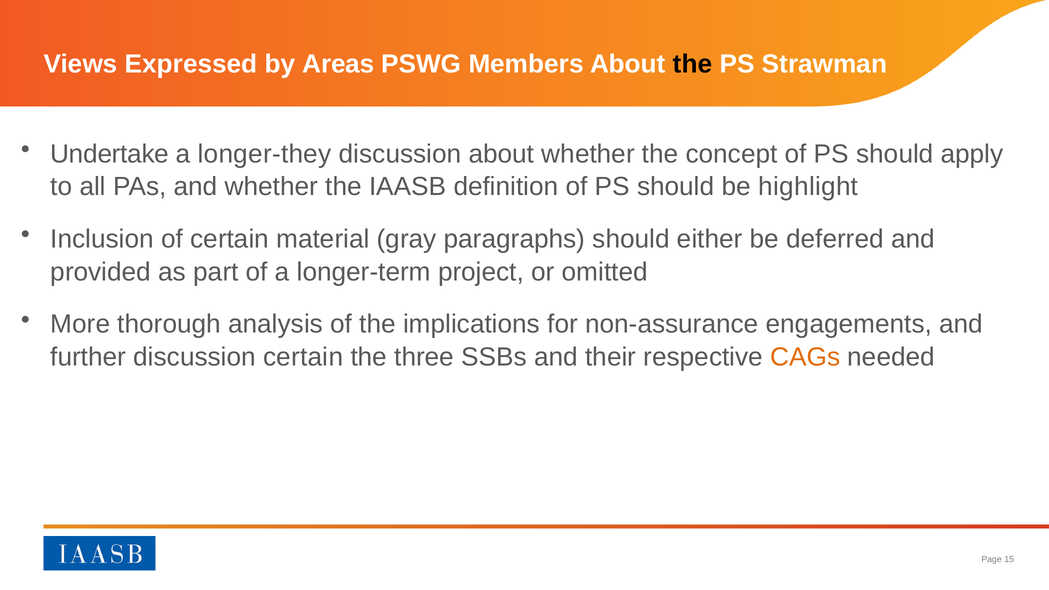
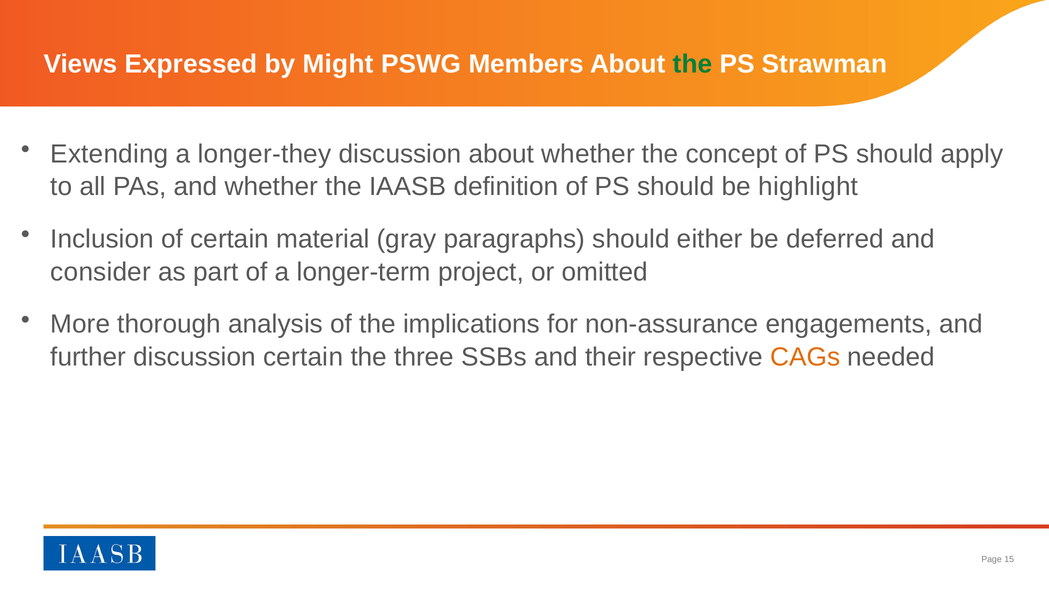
Areas: Areas -> Might (338, 64)
the colour: black -> green (693, 64)
Undertake: Undertake -> Extending (109, 154)
provided: provided -> consider (101, 272)
